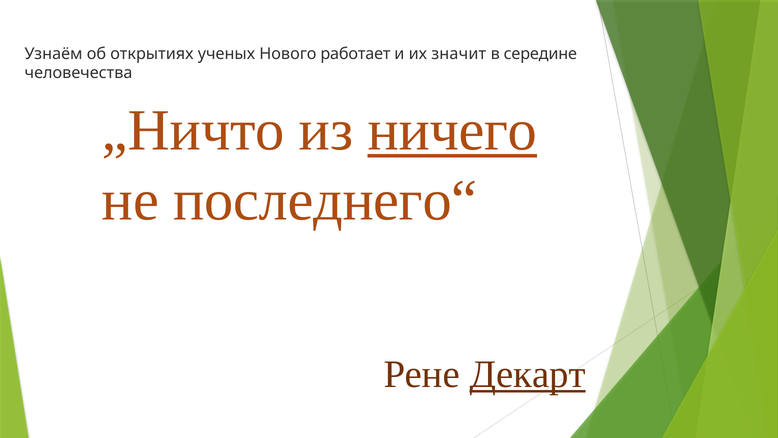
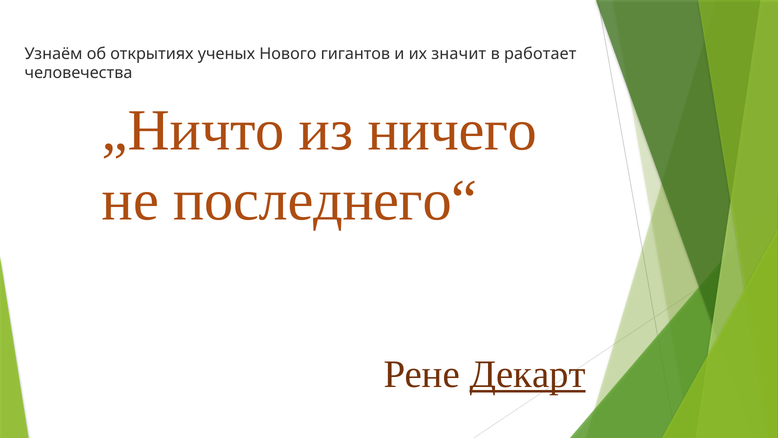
работает: работает -> гигантов (355, 54)
середине: середине -> работает (540, 54)
ничего underline: present -> none (452, 130)
